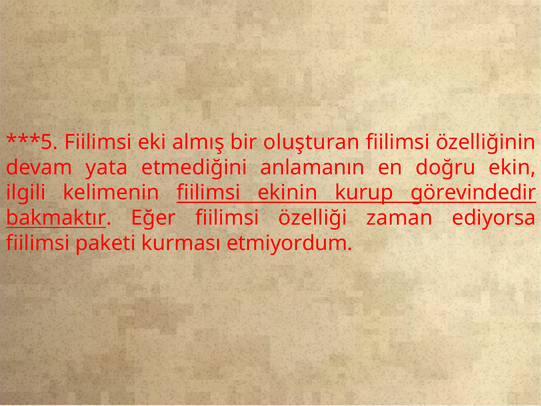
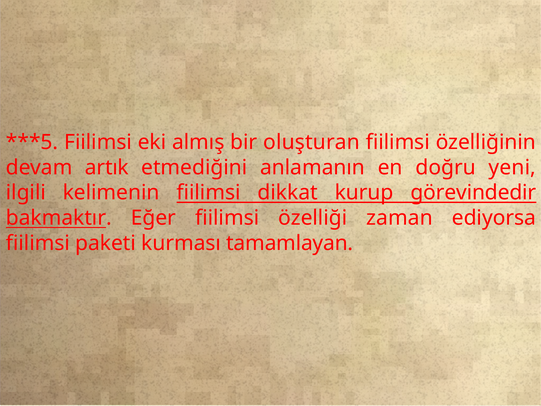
yata: yata -> artık (107, 167)
ekin: ekin -> yeni (512, 167)
ekinin: ekinin -> dikkat (288, 193)
etmiyordum: etmiyordum -> tamamlayan (290, 243)
